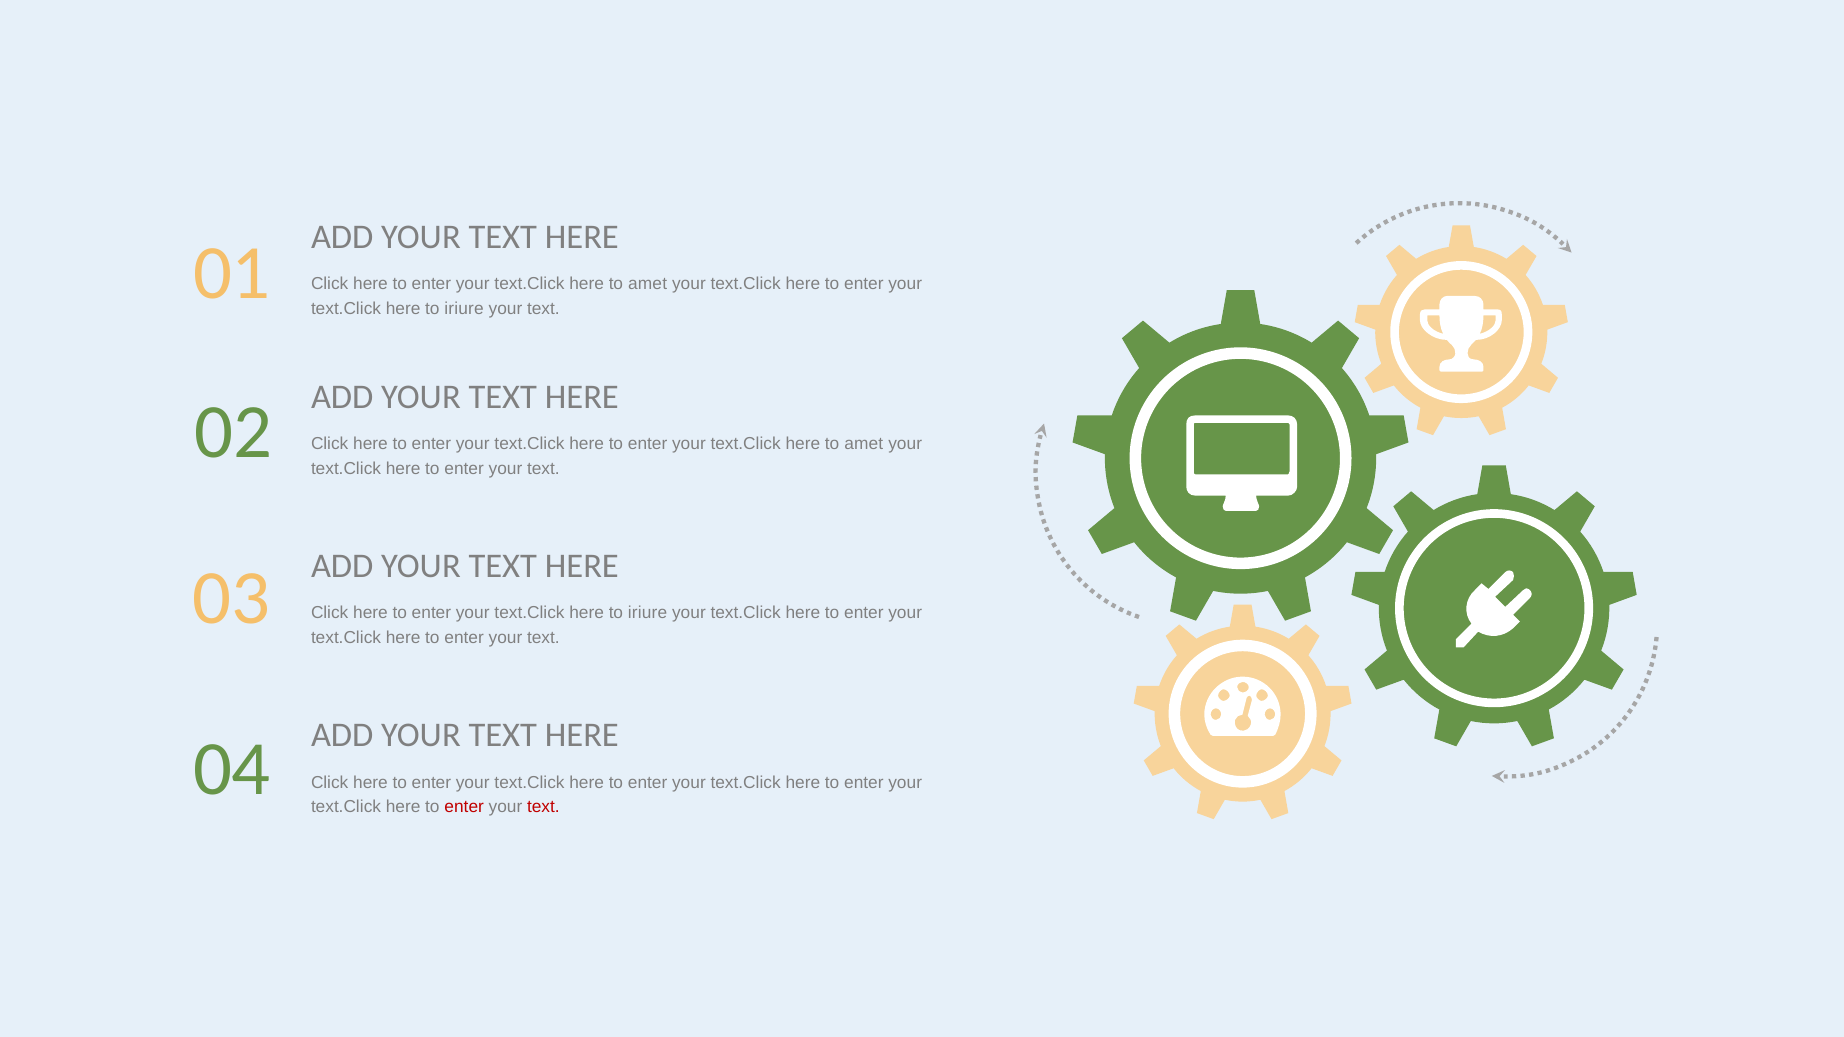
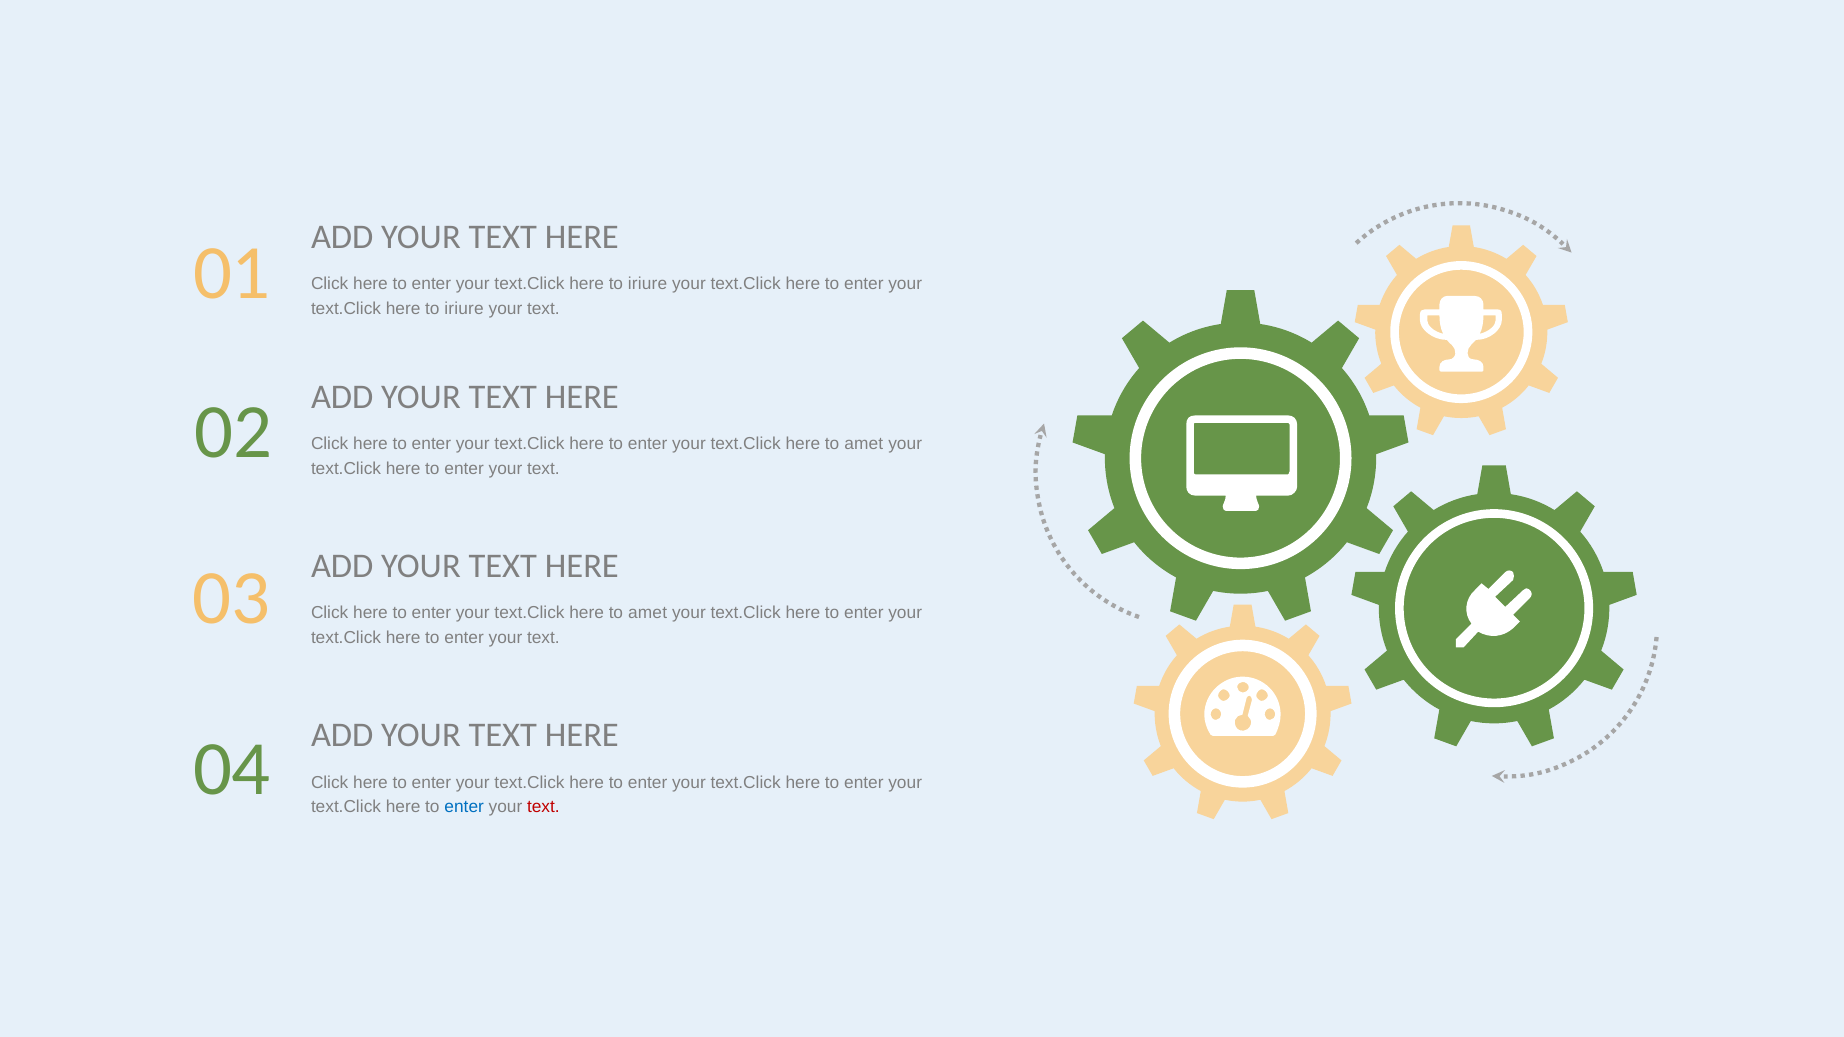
amet: amet -> iriure (648, 284)
iriure: iriure -> amet (648, 613)
enter colour: red -> blue (464, 807)
